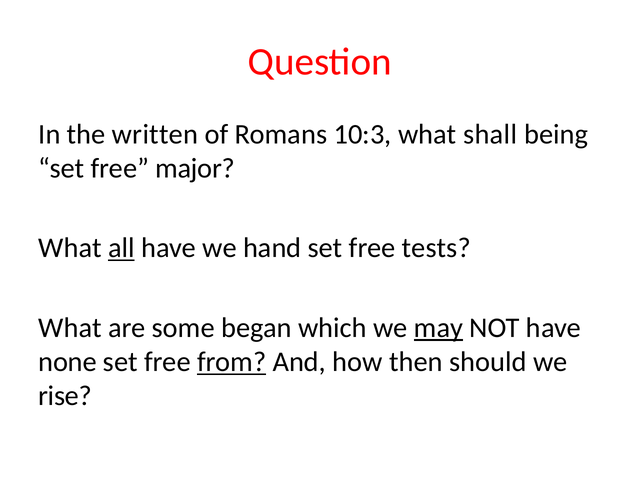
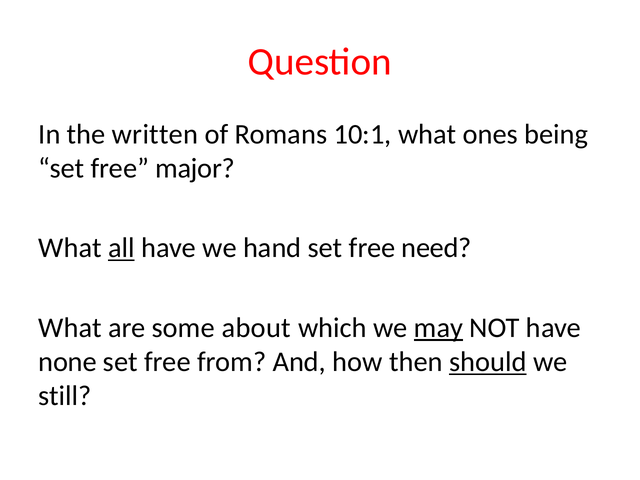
10:3: 10:3 -> 10:1 (363, 134)
shall: shall -> ones (490, 134)
tests: tests -> need (436, 248)
began: began -> about (256, 328)
from underline: present -> none (232, 362)
should underline: none -> present (488, 362)
rise: rise -> still (65, 396)
